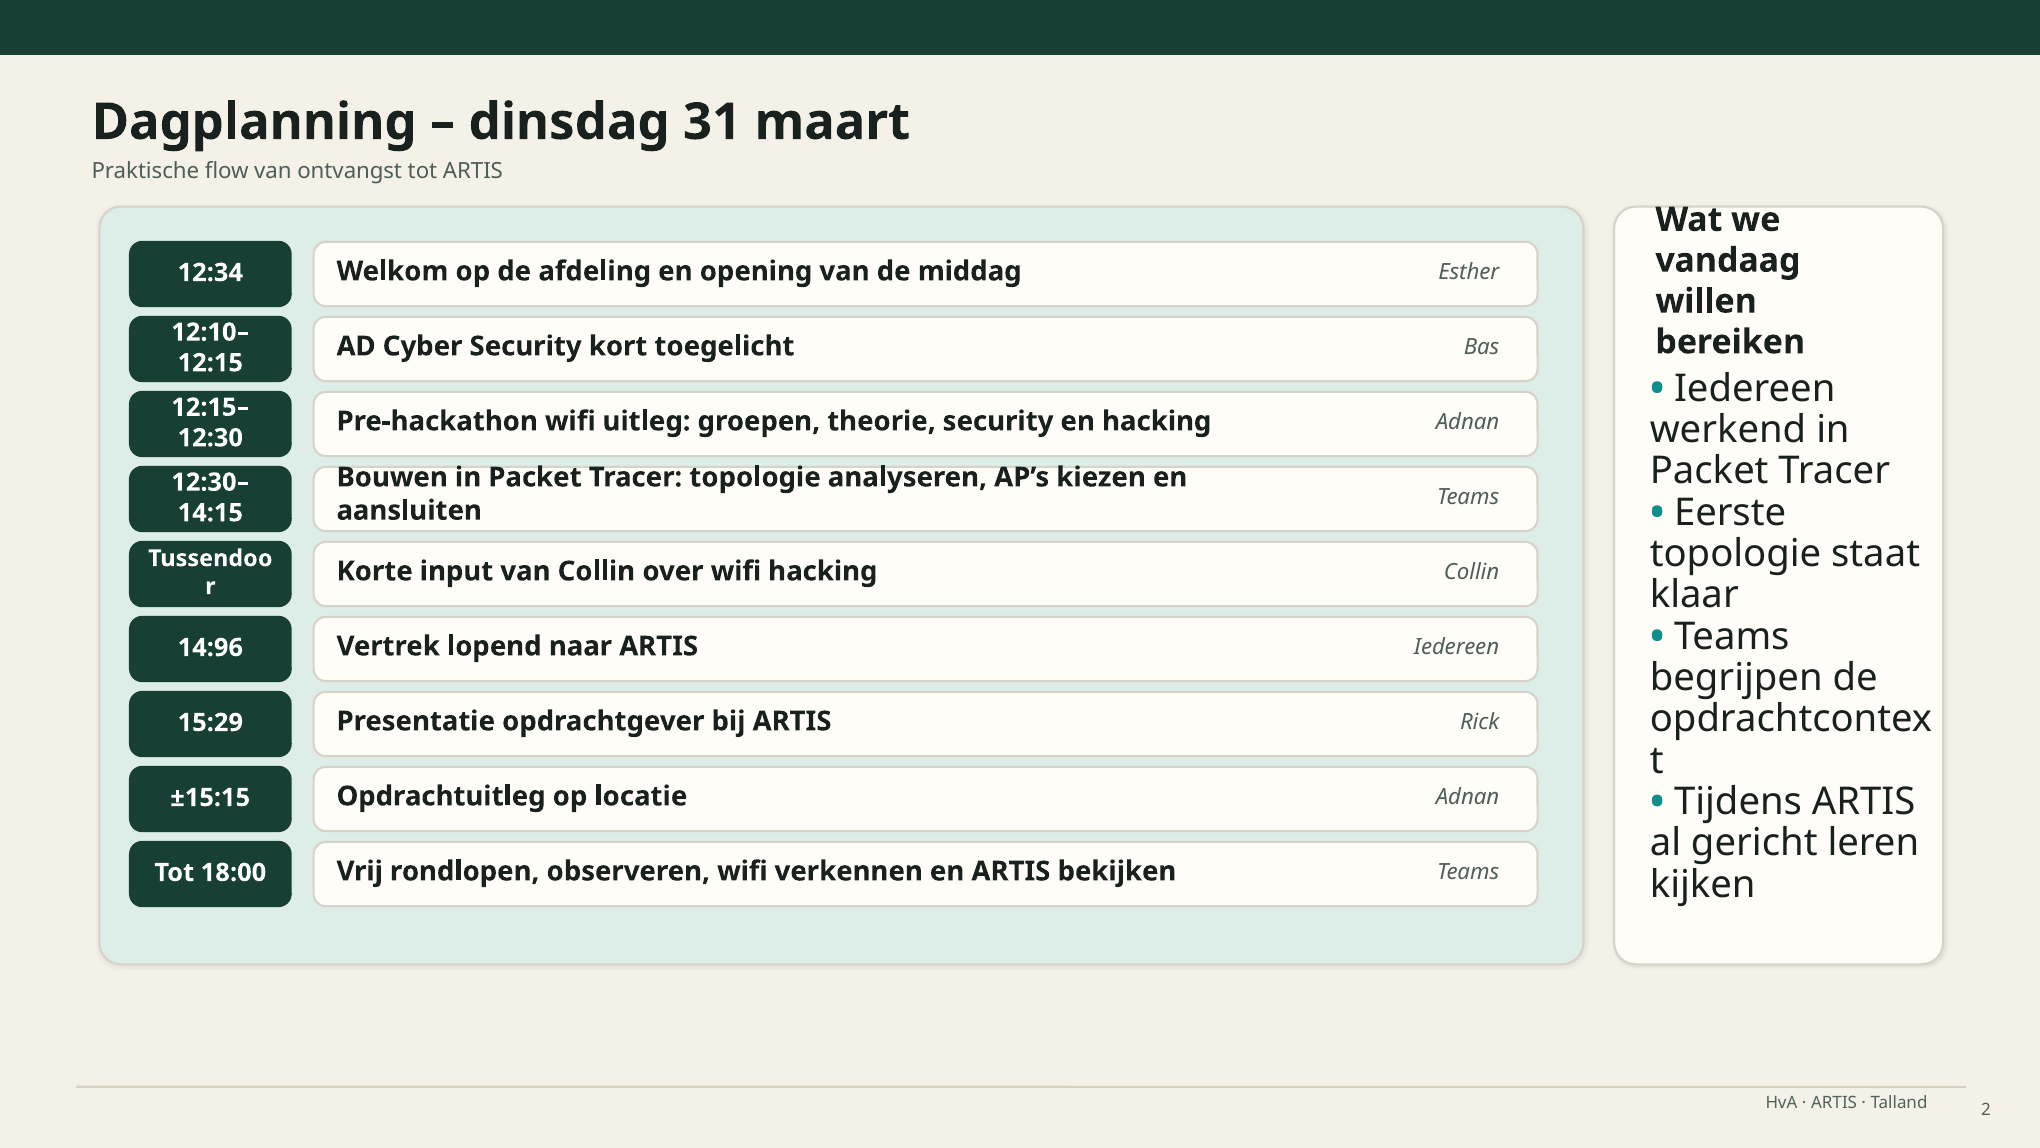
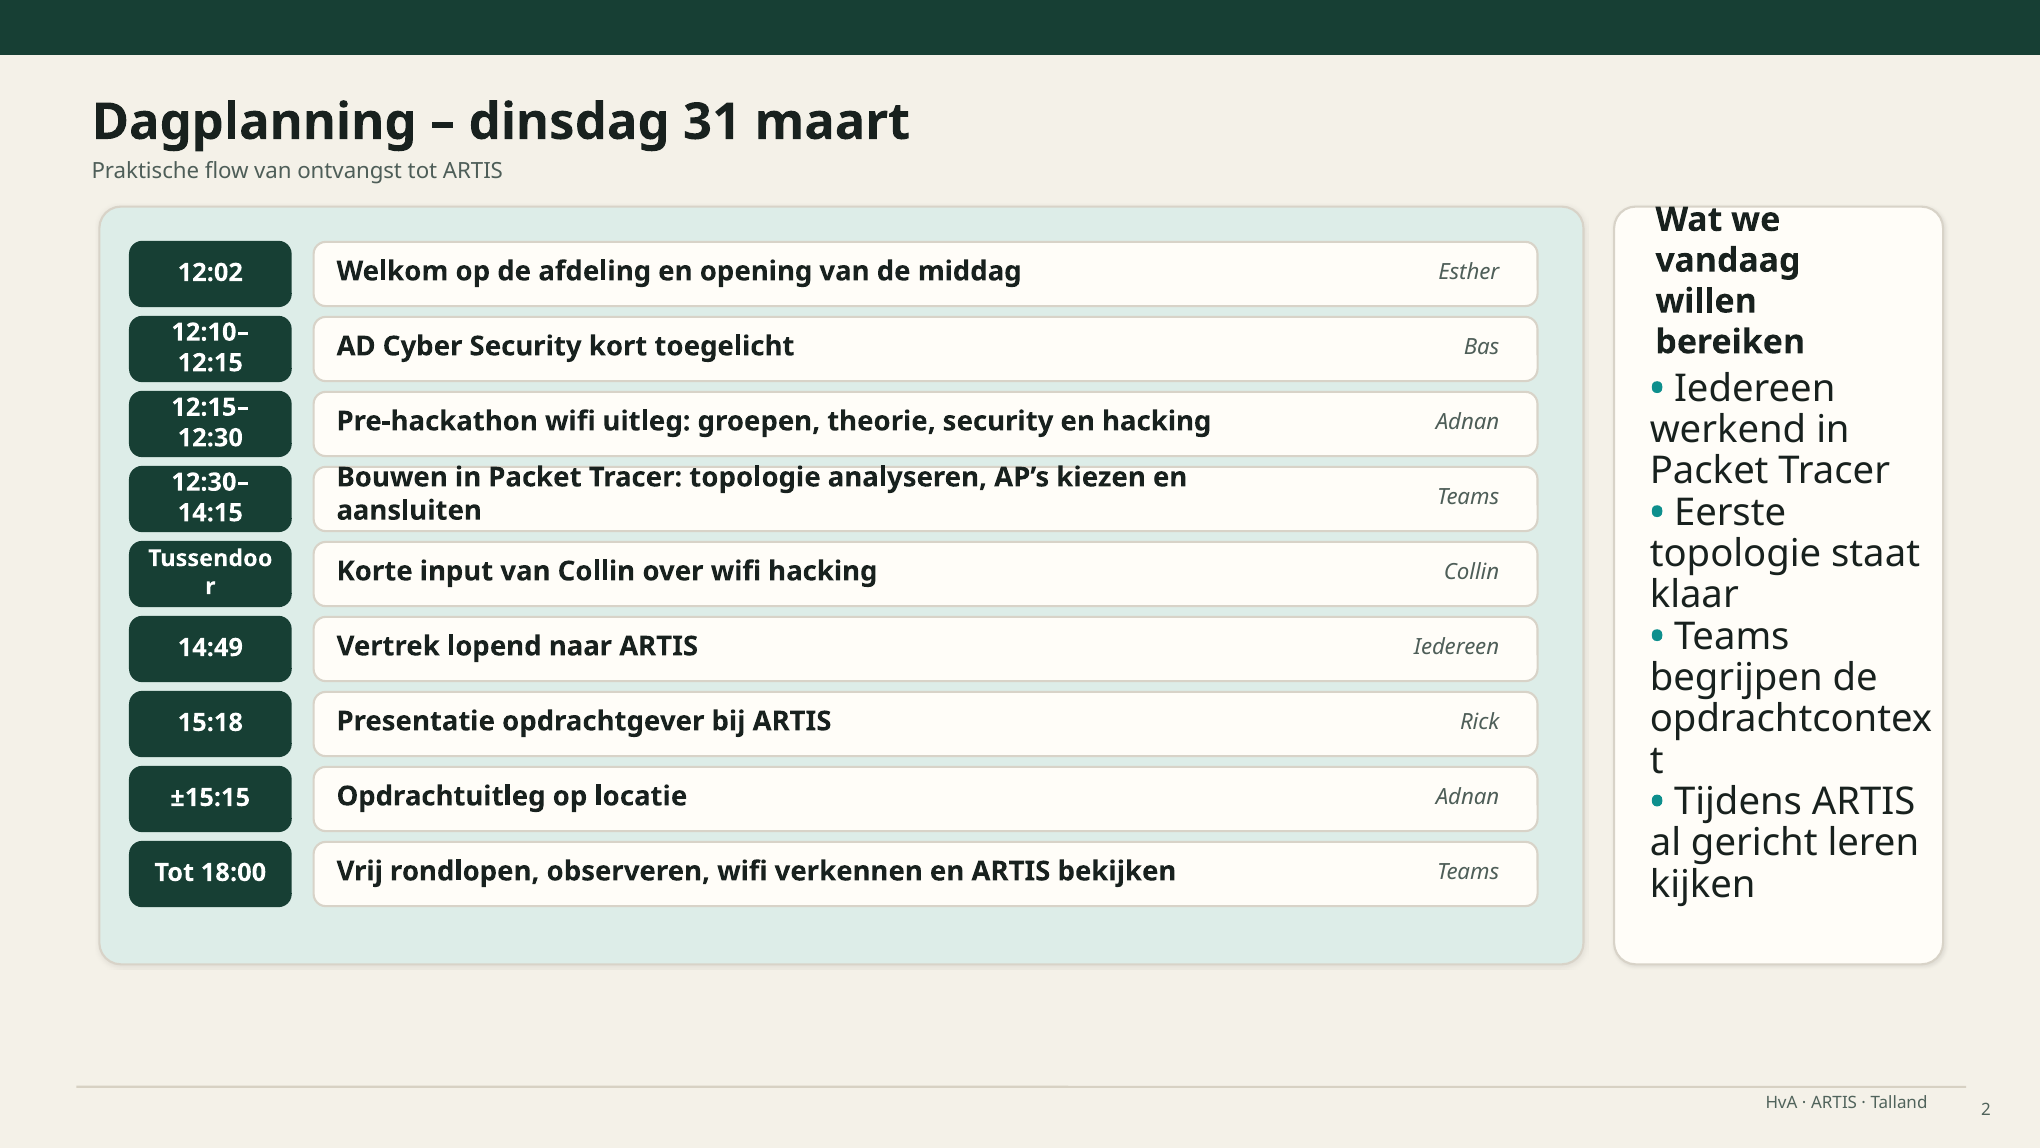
12:34: 12:34 -> 12:02 (210, 273)
14:96: 14:96 -> 14:49 (210, 647)
15:29: 15:29 -> 15:18 (210, 722)
